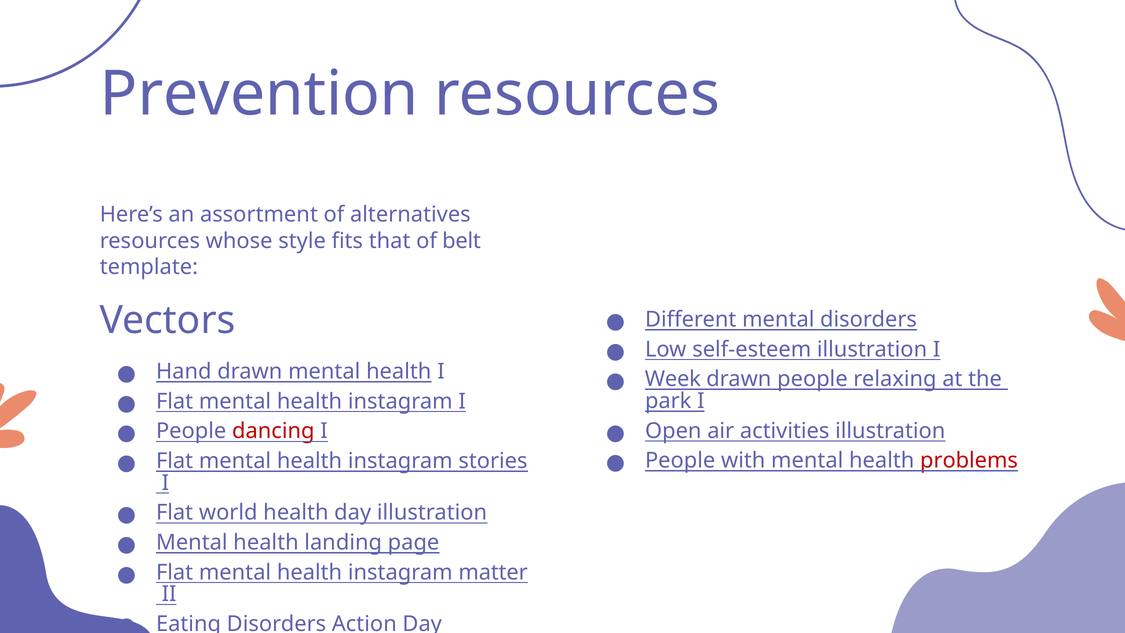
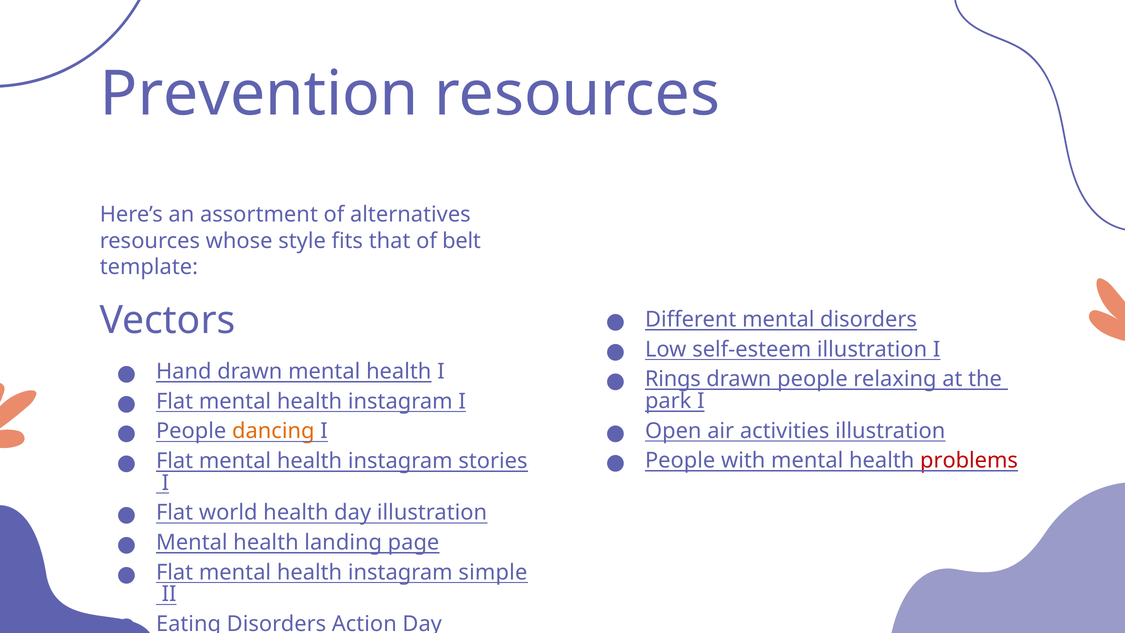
Week: Week -> Rings (673, 379)
dancing colour: red -> orange (273, 431)
matter: matter -> simple (493, 572)
